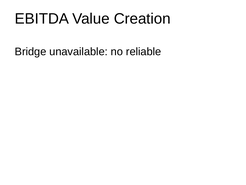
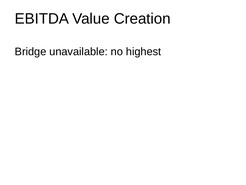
reliable: reliable -> highest (144, 52)
